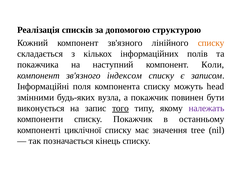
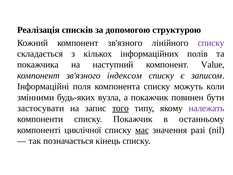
списку colour: orange -> purple (211, 43)
Коли: Коли -> Value (213, 65)
head: head -> коли (216, 86)
виконується: виконується -> застосувати (41, 108)
має underline: none -> present (142, 130)
tree: tree -> разі (198, 130)
